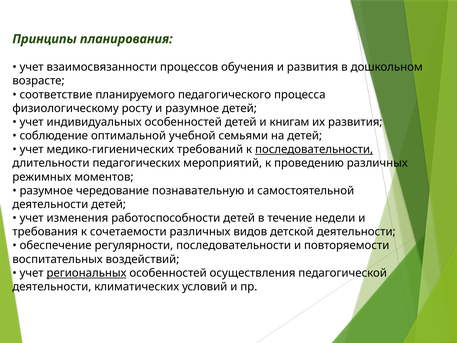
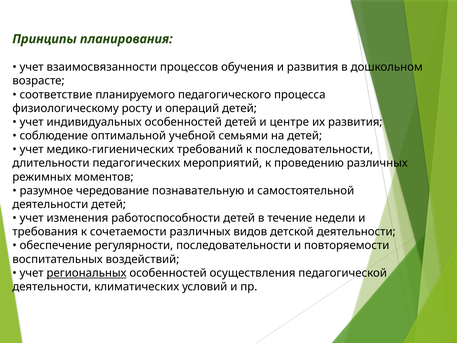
и разумное: разумное -> операций (192, 108)
книгам: книгам -> центре (289, 122)
последовательности underline: present -> none (314, 149)
